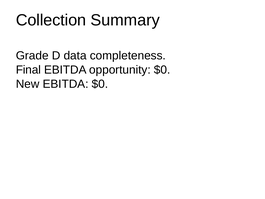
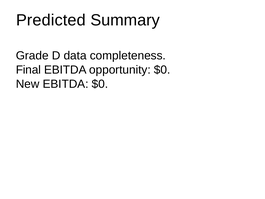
Collection: Collection -> Predicted (51, 20)
